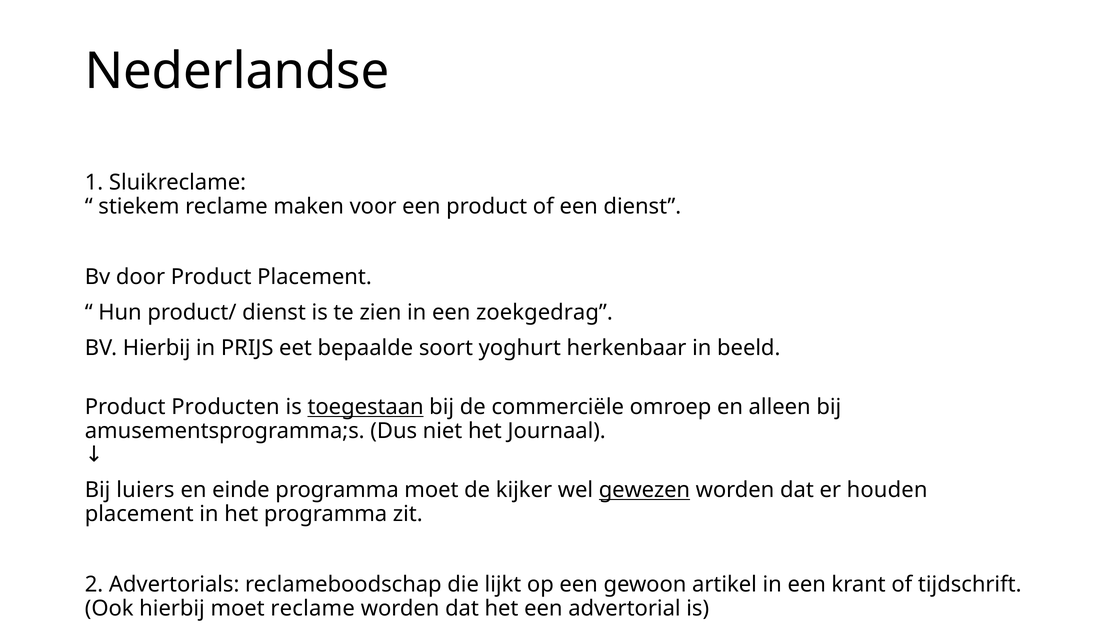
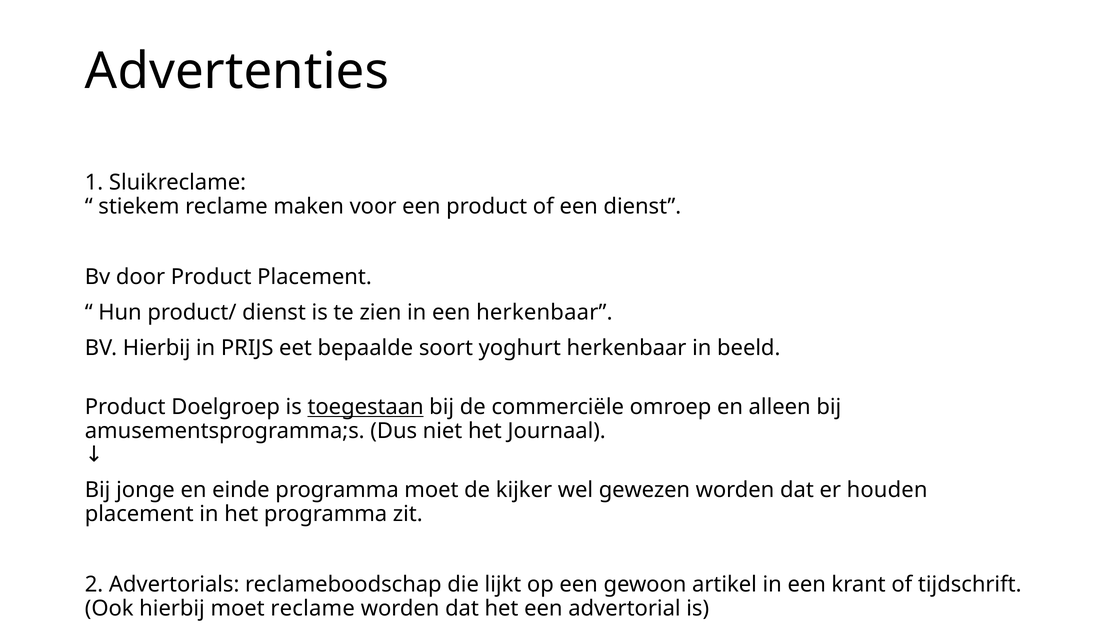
Nederlandse: Nederlandse -> Advertenties (237, 71)
een zoekgedrag: zoekgedrag -> herkenbaar (544, 313)
Producten: Producten -> Doelgroep (226, 407)
luiers: luiers -> jonge (145, 490)
gewezen underline: present -> none (644, 490)
